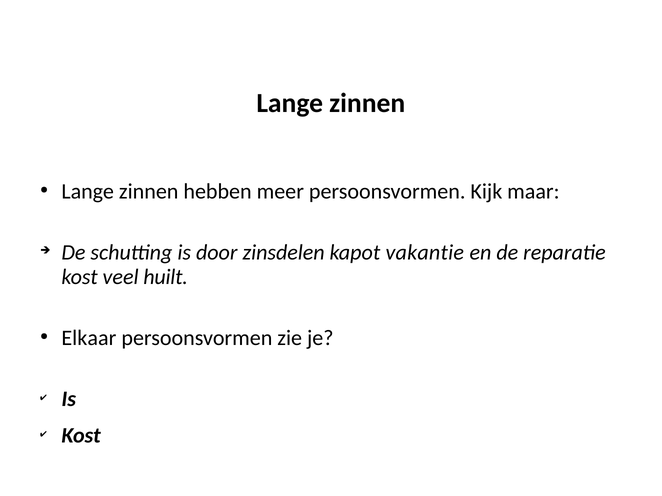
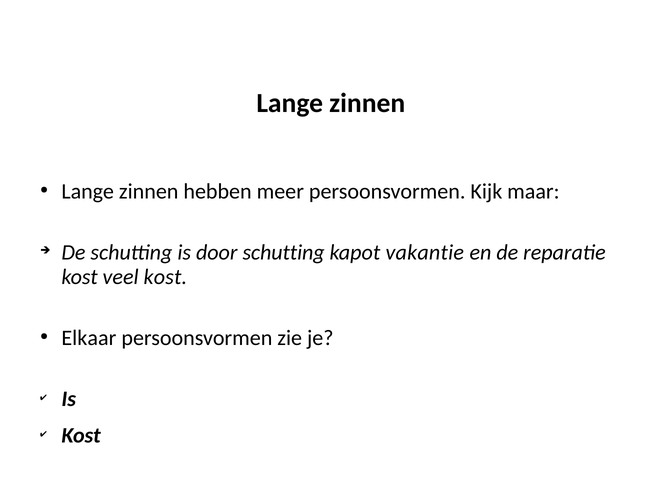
door zinsdelen: zinsdelen -> schutting (284, 253)
veel huilt: huilt -> kost (165, 277)
